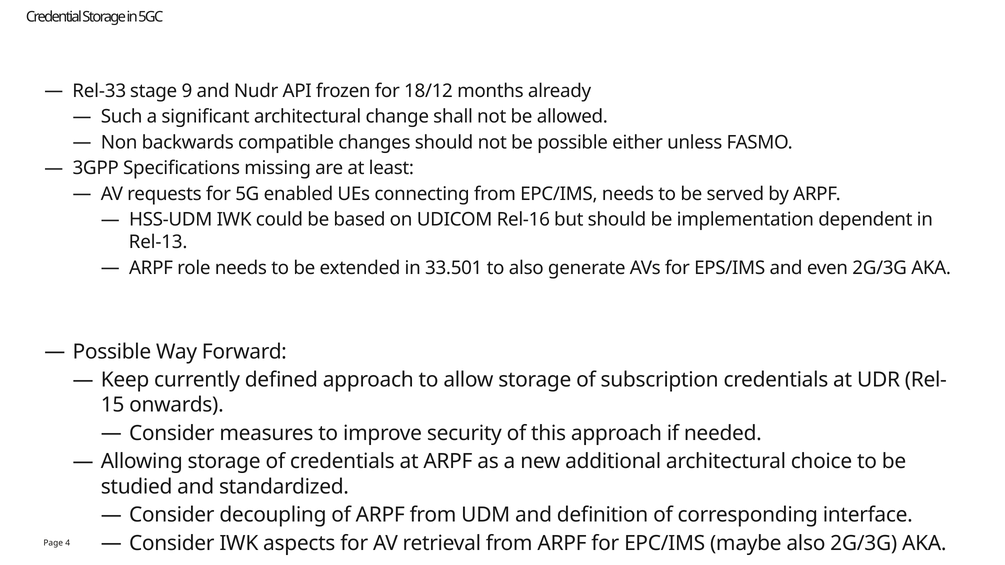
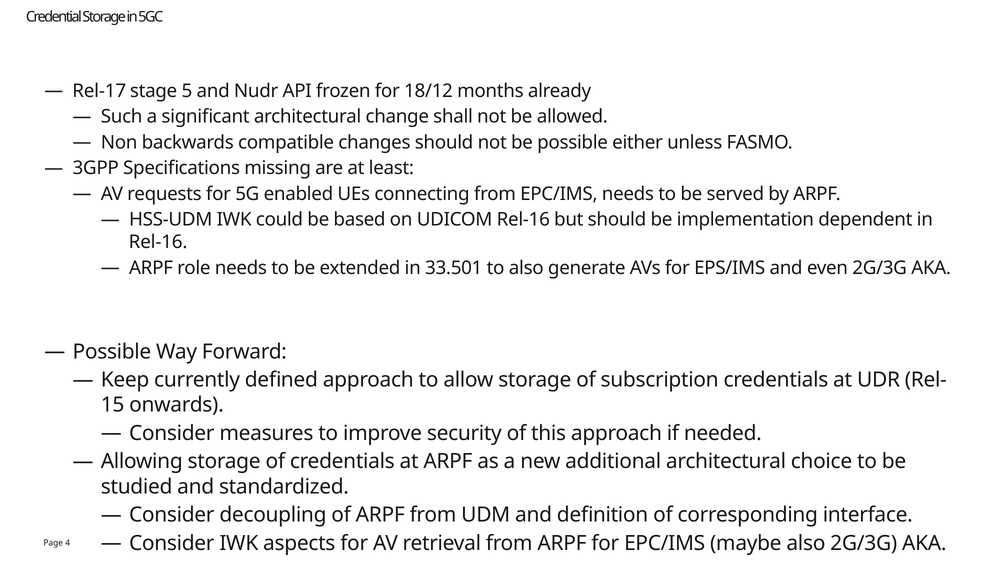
Rel-33: Rel-33 -> Rel-17 (99, 91)
9: 9 -> 5 (187, 91)
Rel-13: Rel-13 -> Rel-16 (158, 242)
